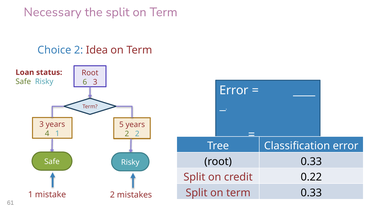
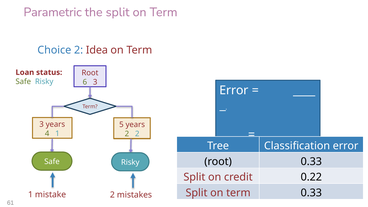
Necessary: Necessary -> Parametric (53, 12)
